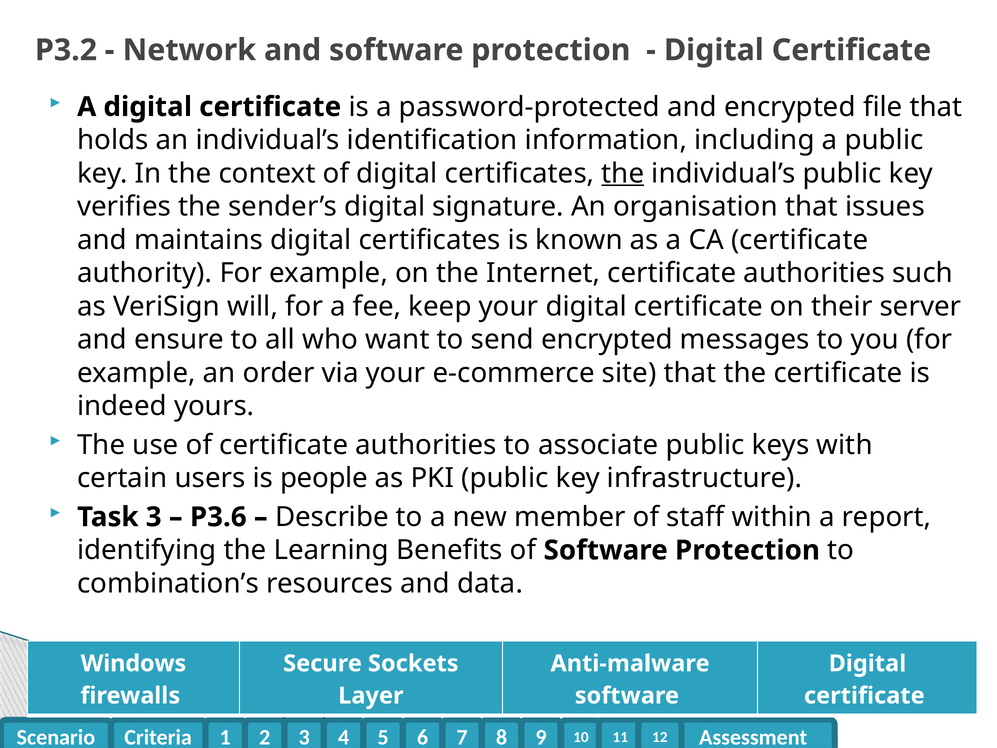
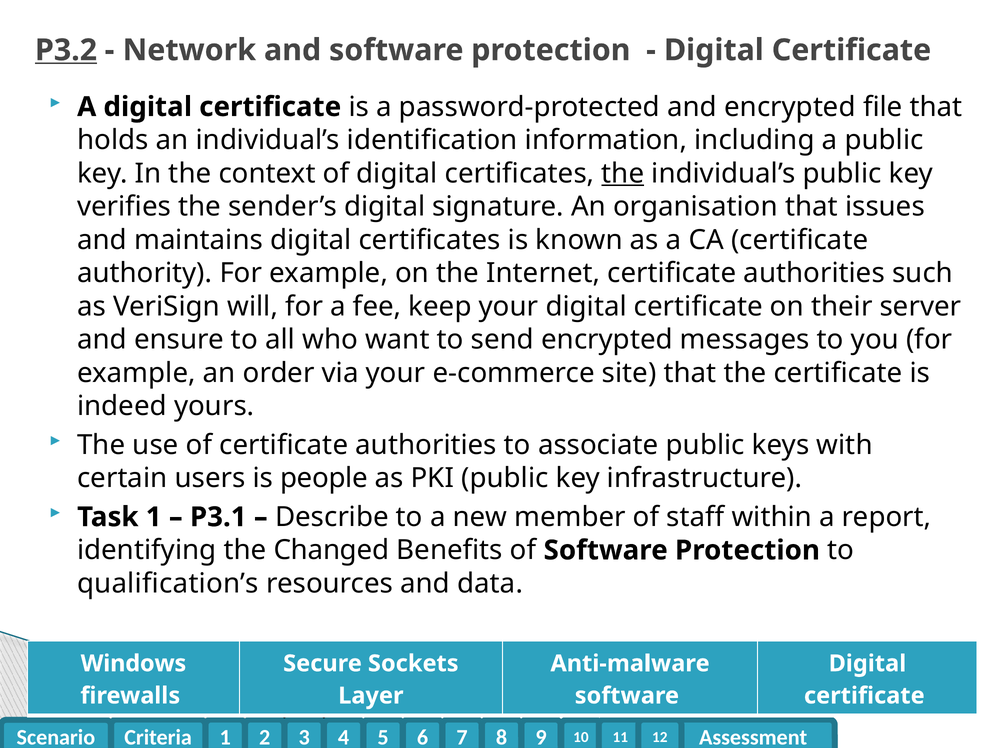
P3.2 underline: none -> present (66, 50)
Task 3: 3 -> 1 (154, 517)
P3.6: P3.6 -> P3.1 (218, 517)
Learning: Learning -> Changed (331, 550)
combination’s: combination’s -> qualification’s (168, 583)
